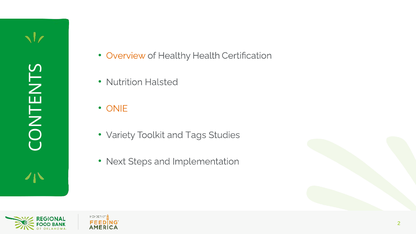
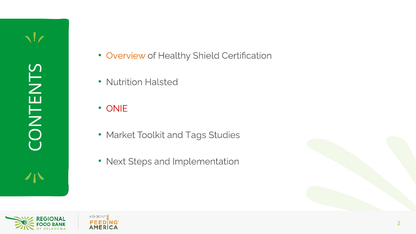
Health: Health -> Shield (206, 56)
ONIE colour: orange -> red (117, 109)
Variety: Variety -> Market (121, 135)
